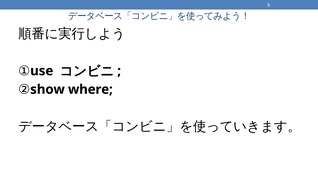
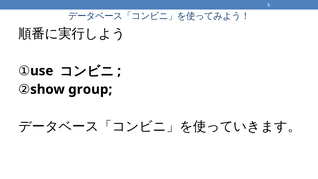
where: where -> group (90, 89)
